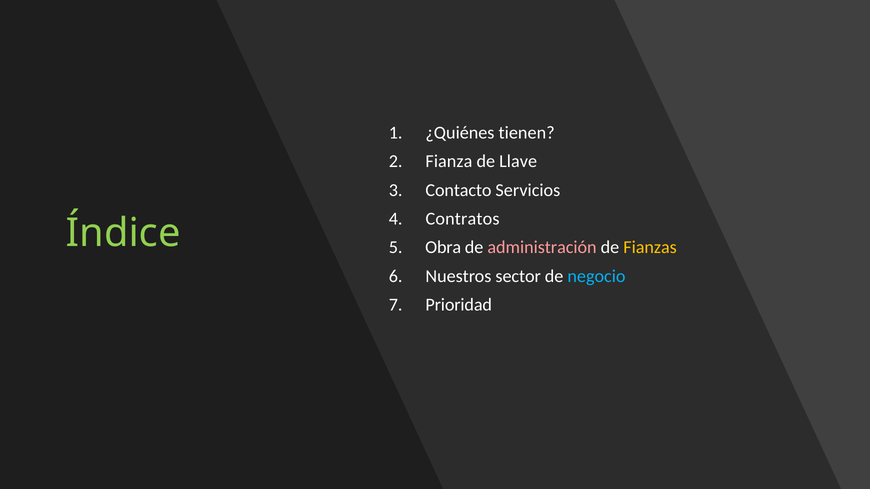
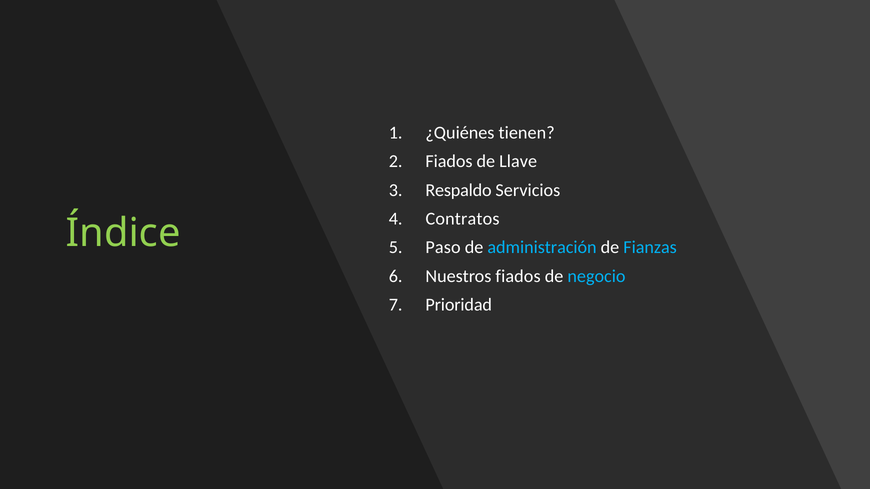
2 Fianza: Fianza -> Fiados (449, 162)
Contacto: Contacto -> Respaldo (459, 190)
Obra: Obra -> Paso (443, 248)
administración colour: pink -> light blue (542, 248)
Fianzas colour: yellow -> light blue (650, 248)
Nuestros sector: sector -> fiados (518, 276)
